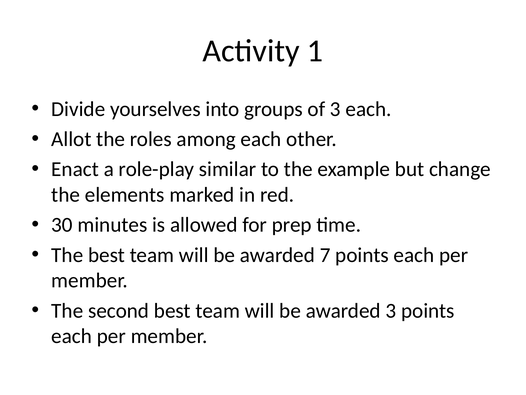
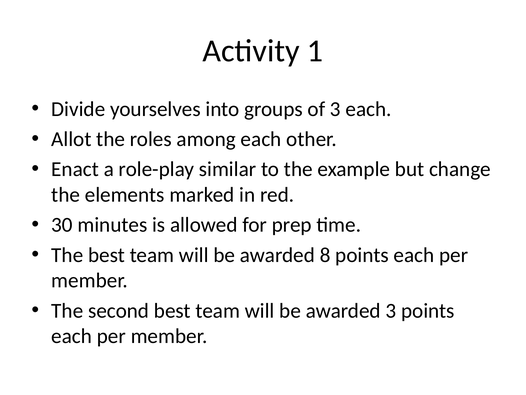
7: 7 -> 8 (325, 255)
